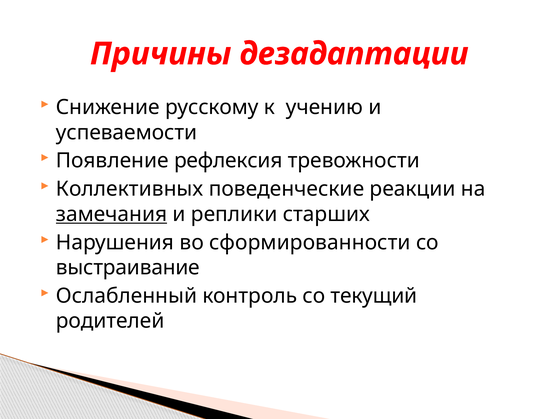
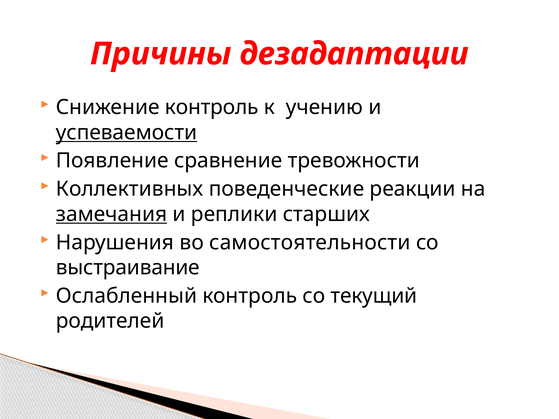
Снижение русскому: русскому -> контроль (212, 107)
успеваемости underline: none -> present (127, 133)
рефлексия: рефлексия -> сравнение (228, 161)
сформированности: сформированности -> самостоятельности (310, 243)
